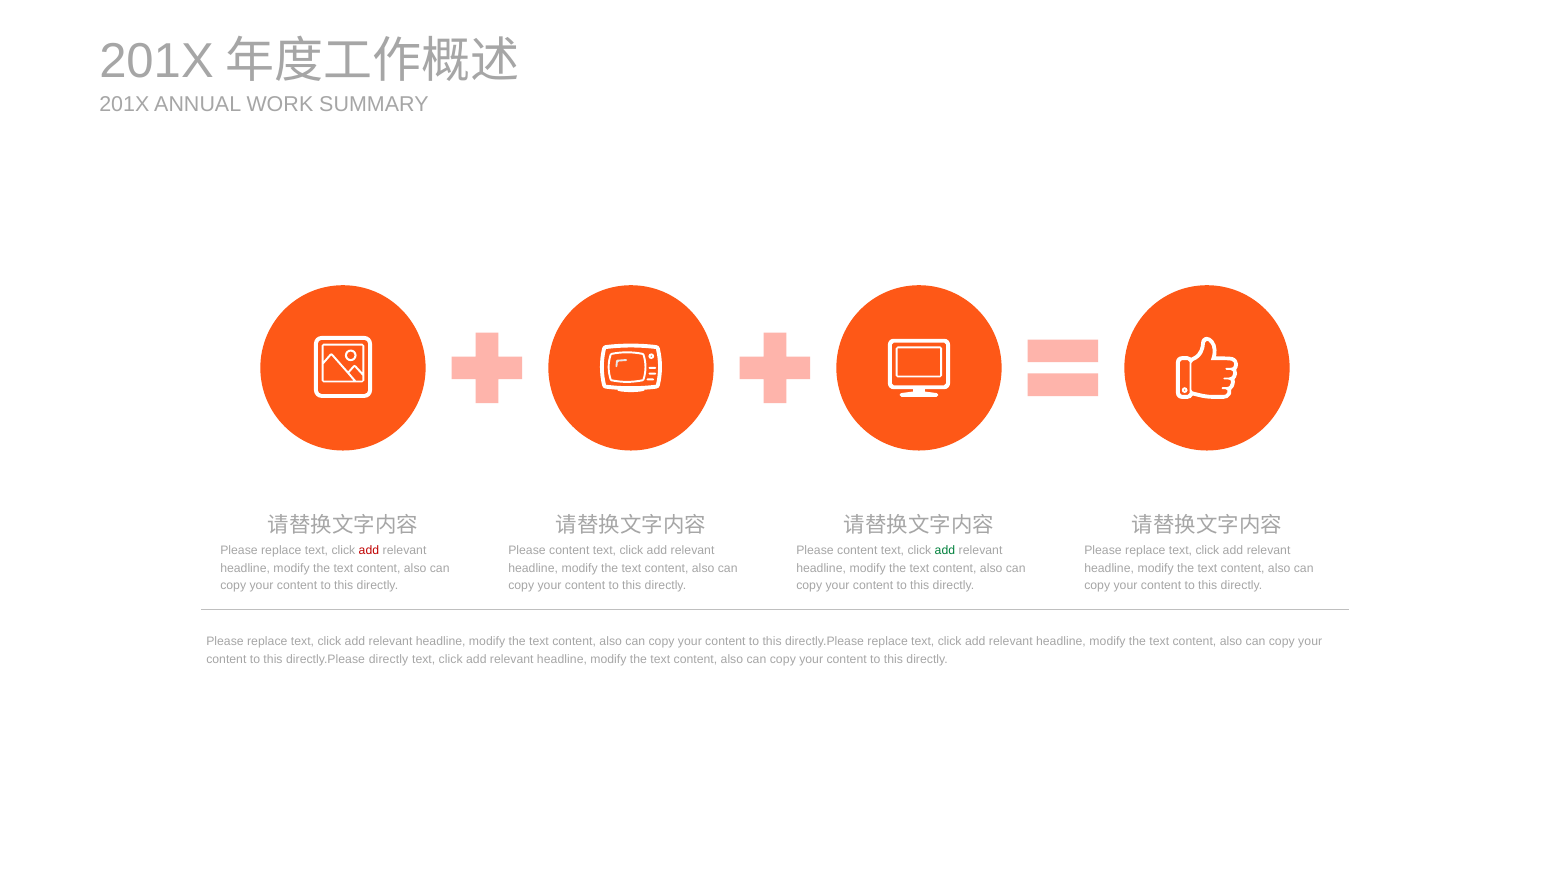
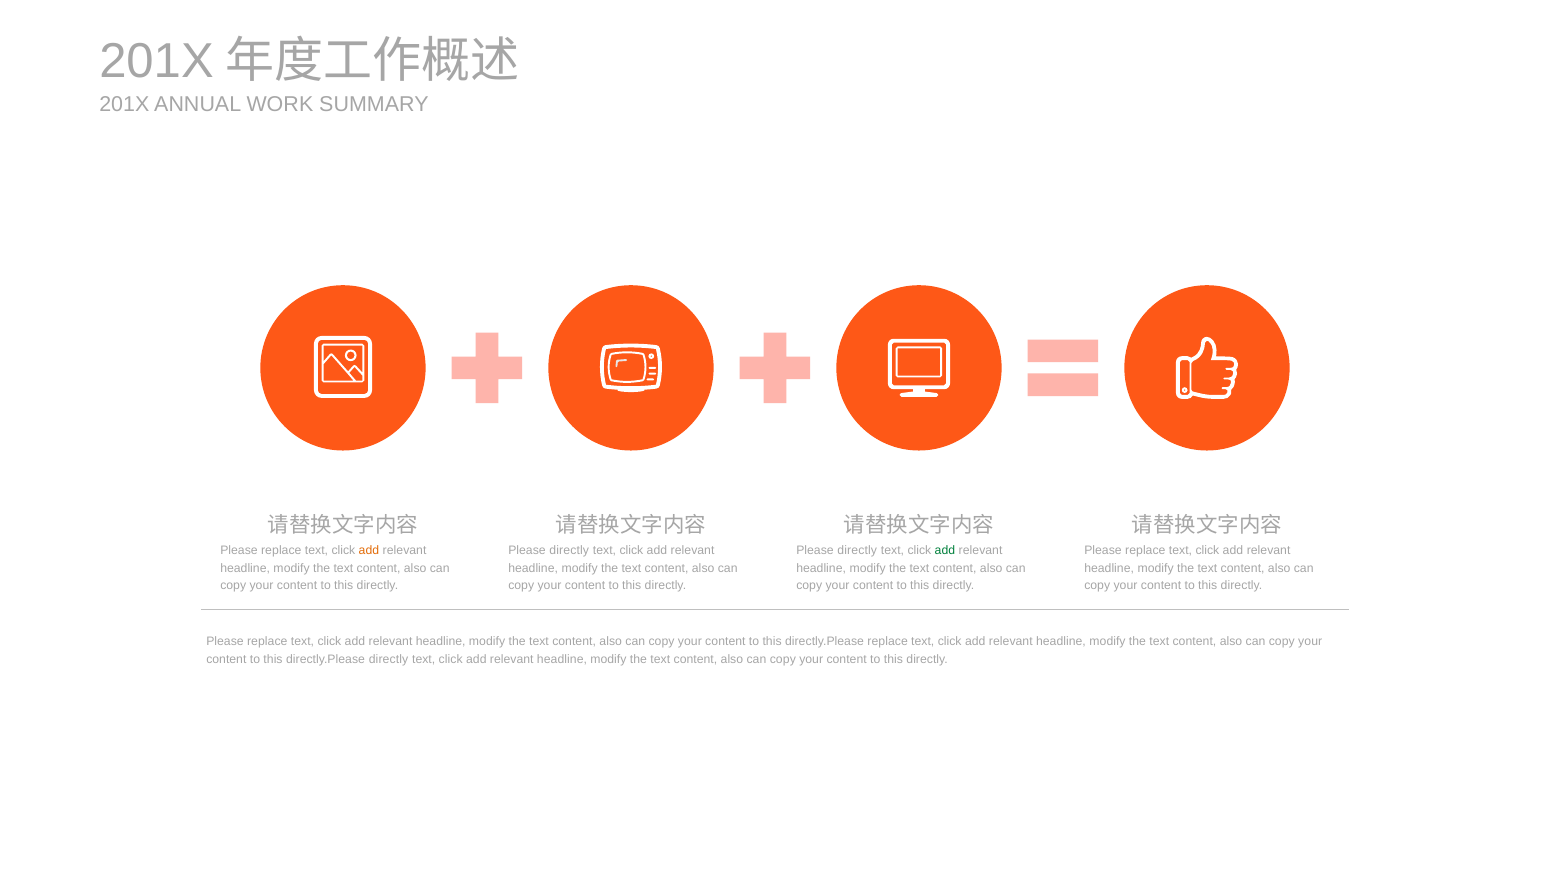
add colour: red -> orange (369, 550)
content: content -> directly (569, 550)
content: content -> directly (857, 550)
